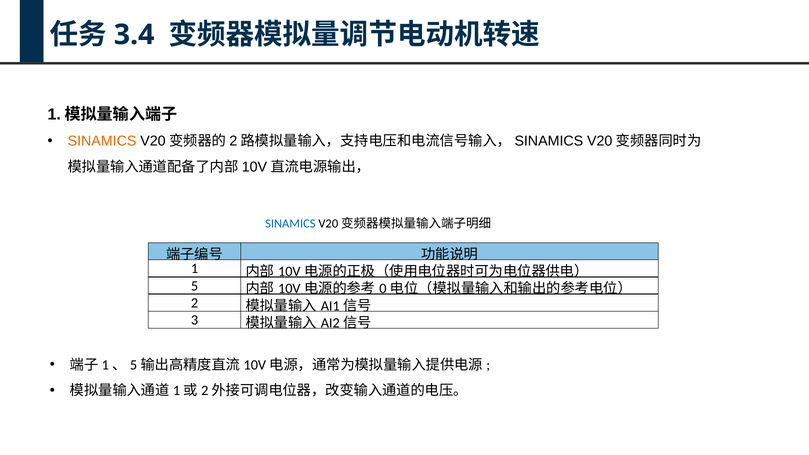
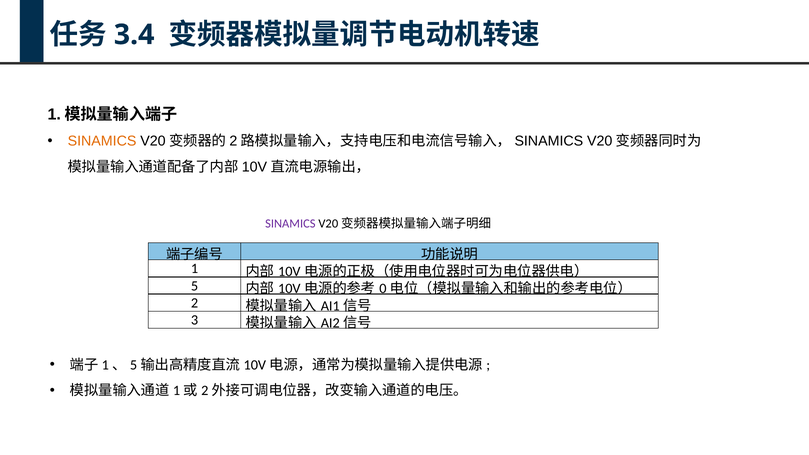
SINAMICS colour: blue -> purple (290, 224)
